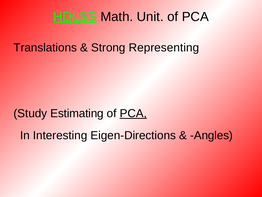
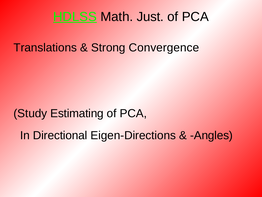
Unit: Unit -> Just (150, 17)
Representing: Representing -> Convergence (164, 47)
PCA underline: present -> none (133, 113)
Interesting: Interesting -> Directional (60, 135)
